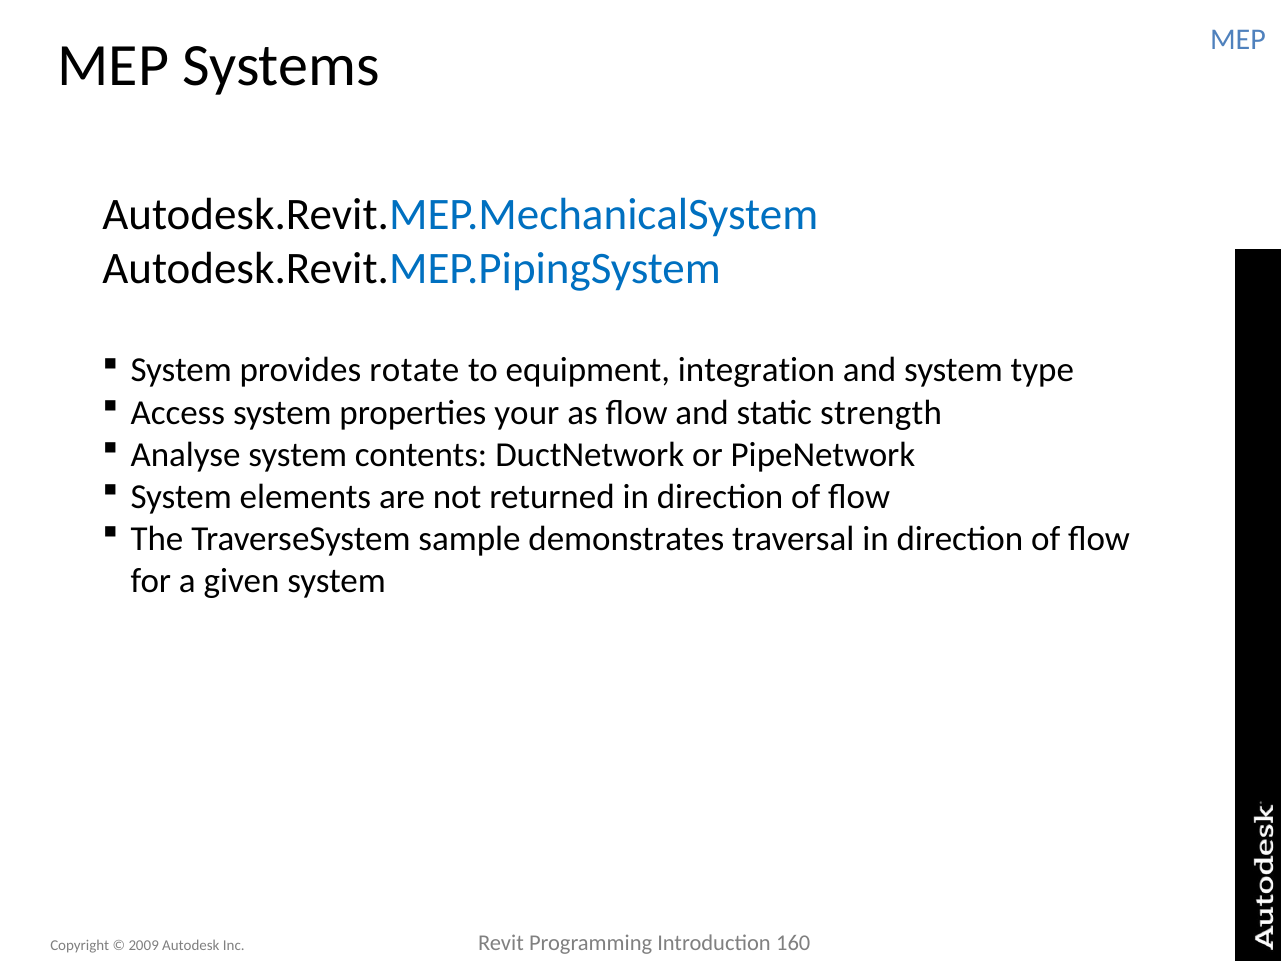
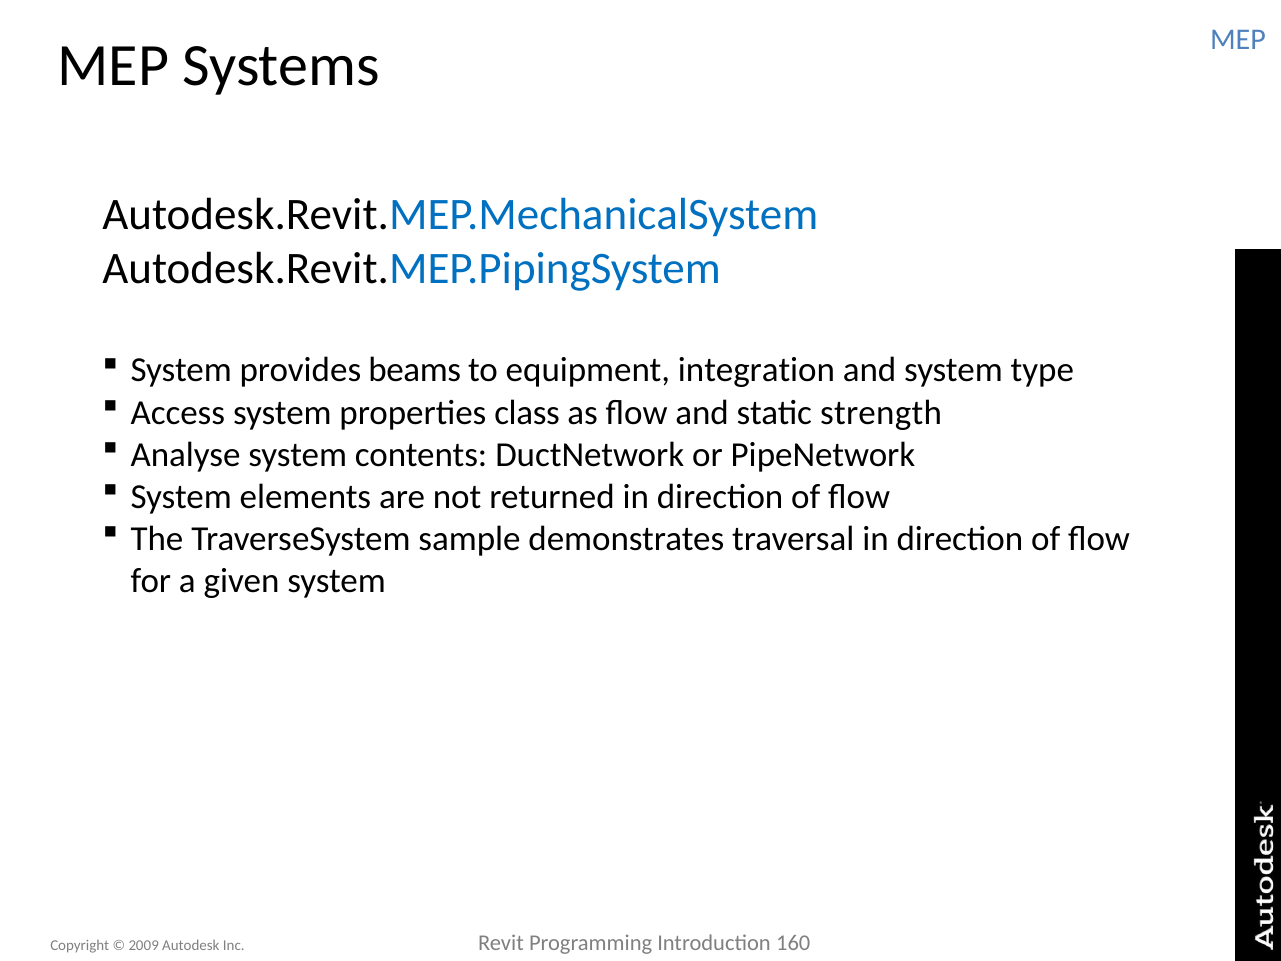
rotate: rotate -> beams (415, 370)
your: your -> class (527, 413)
